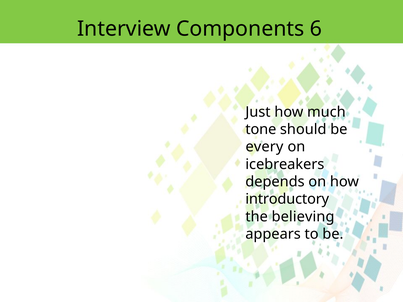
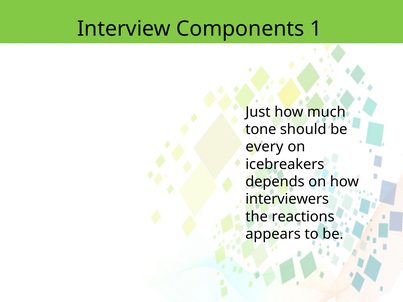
6: 6 -> 1 (316, 29)
introductory: introductory -> interviewers (287, 199)
believing: believing -> reactions (303, 217)
